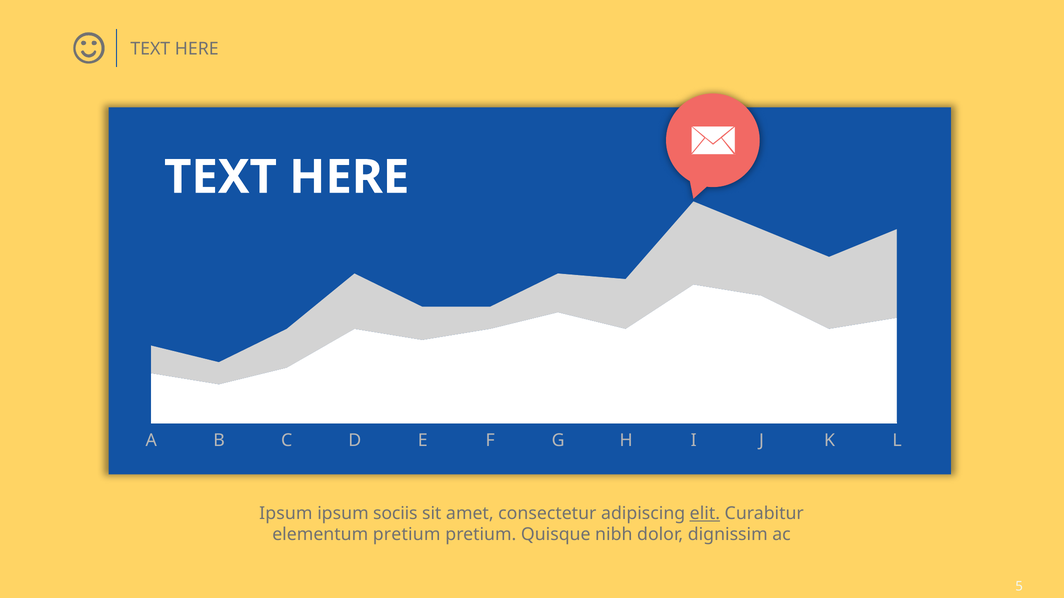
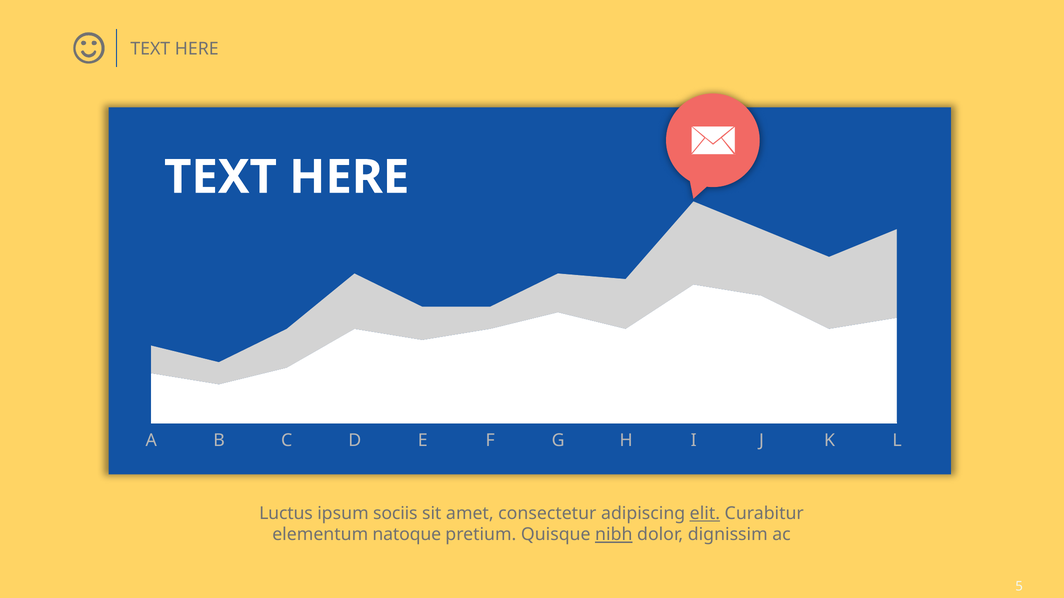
Ipsum: Ipsum -> Luctus (286, 514)
elementum pretium: pretium -> natoque (407, 535)
nibh underline: none -> present (614, 535)
